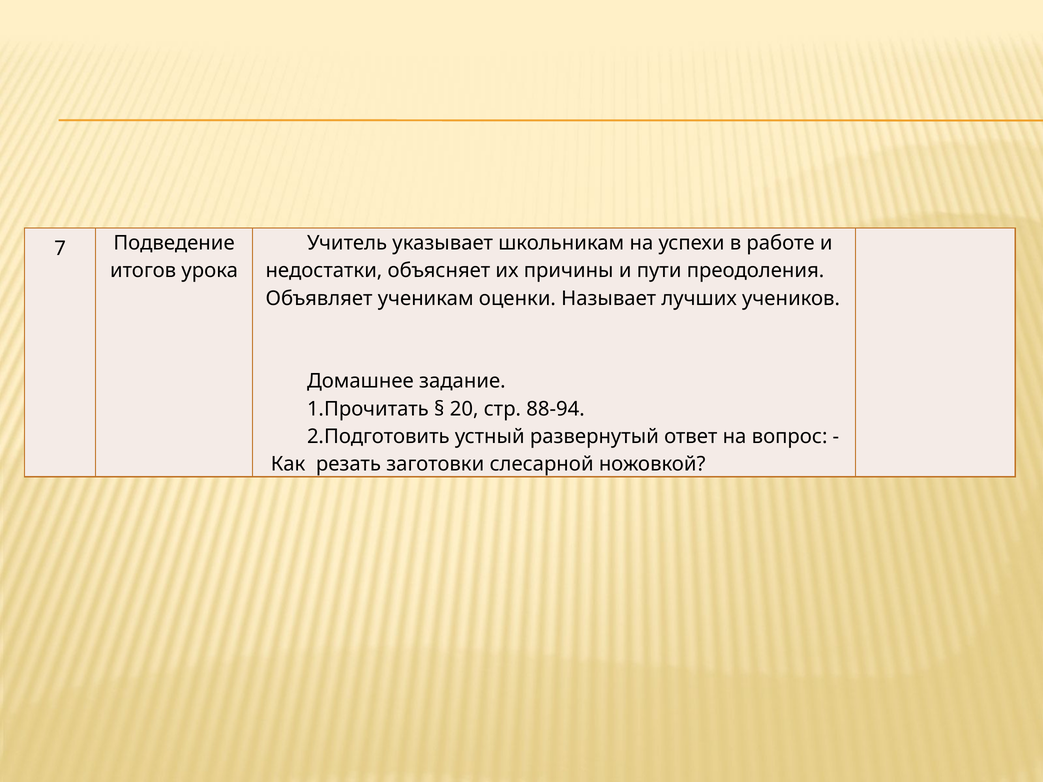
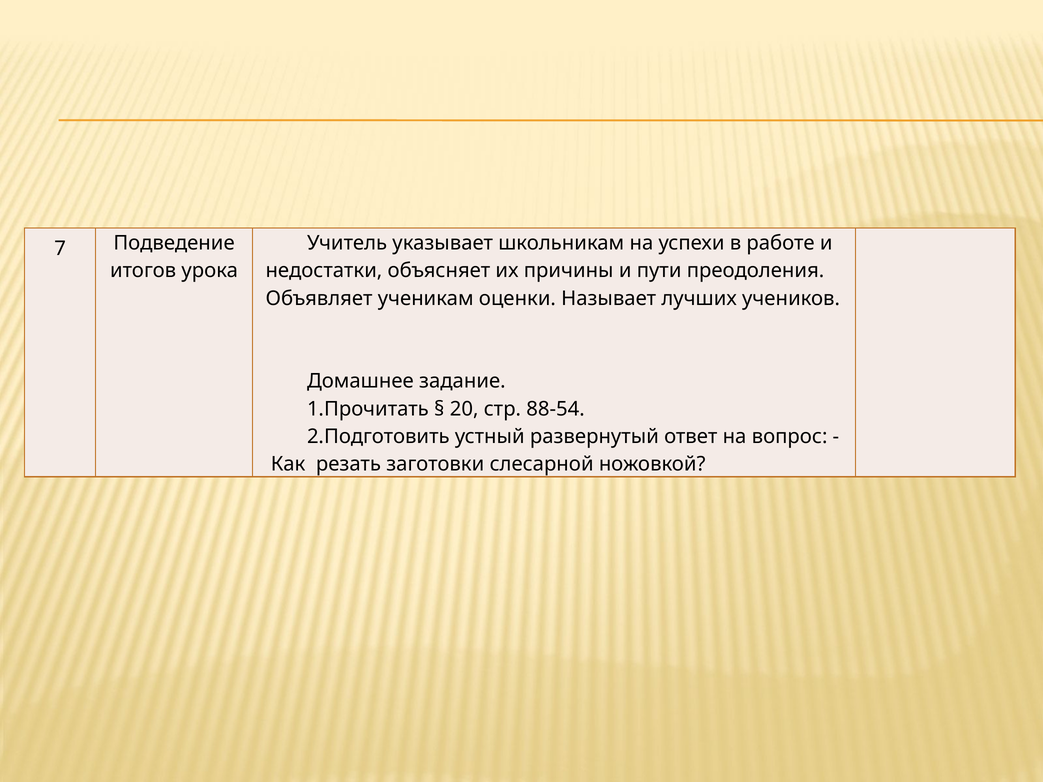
88-94: 88-94 -> 88-54 (556, 409)
